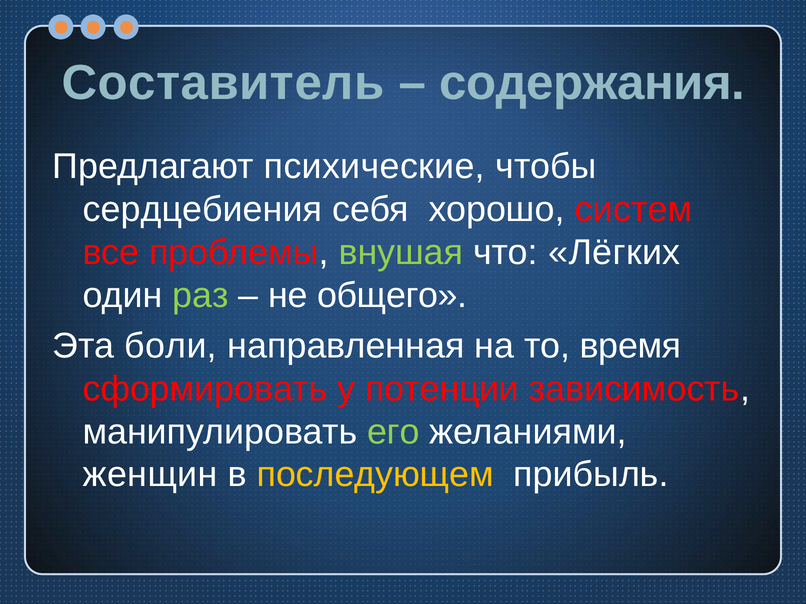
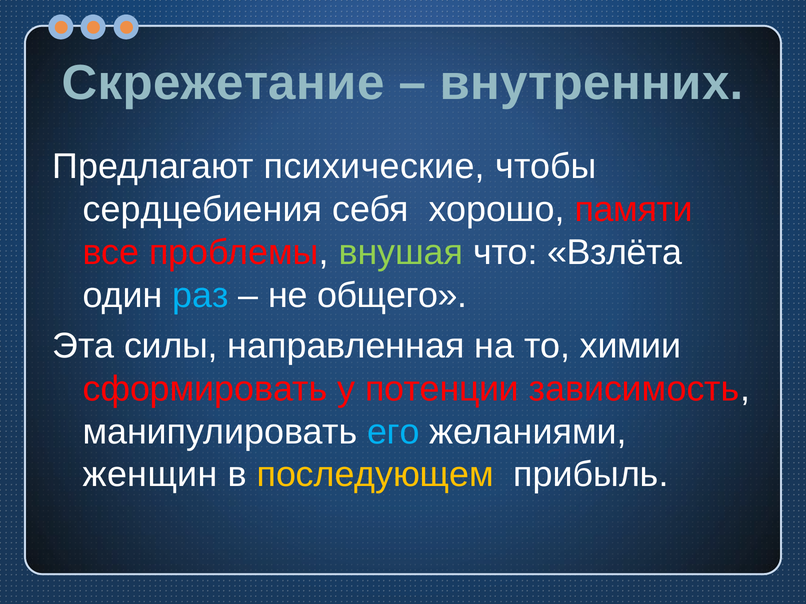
Составитель: Составитель -> Скрежетание (223, 83)
содержания: содержания -> внутренних (592, 83)
систем: систем -> памяти (634, 210)
Лёгких: Лёгких -> Взлёта (615, 253)
раз colour: light green -> light blue (200, 296)
боли: боли -> силы (171, 346)
время: время -> химии (631, 346)
его colour: light green -> light blue (393, 432)
